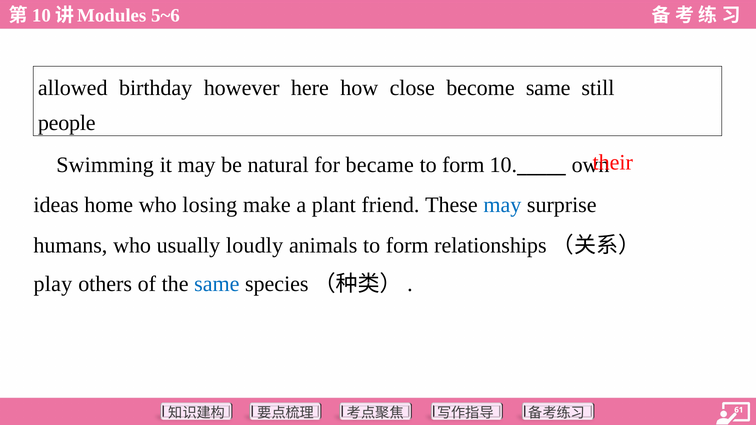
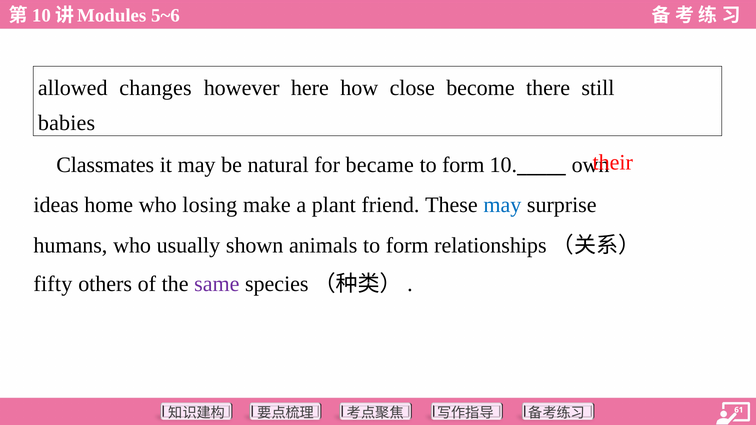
birthday: birthday -> changes (156, 88)
become same: same -> there (548, 88)
people: people -> babies (67, 123)
Swimming: Swimming -> Classmates (105, 165)
loudly: loudly -> shown (255, 245)
play: play -> fifty (53, 284)
same colour: blue -> purple (217, 284)
